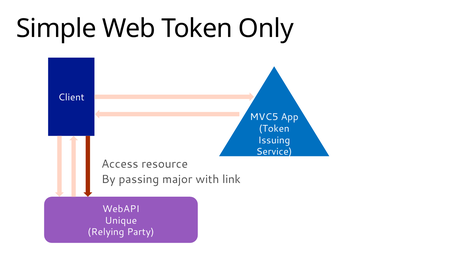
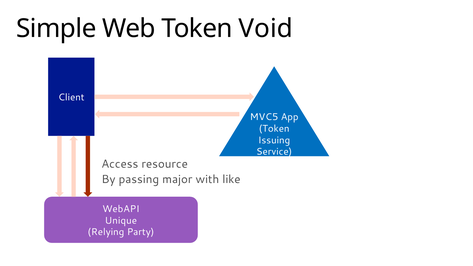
Only: Only -> Void (266, 29)
link: link -> like (231, 179)
